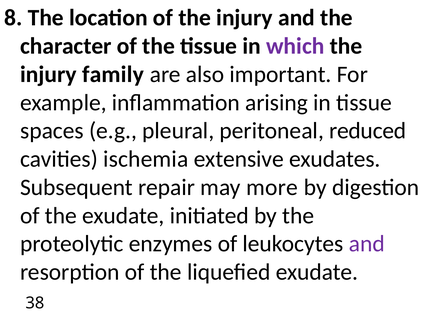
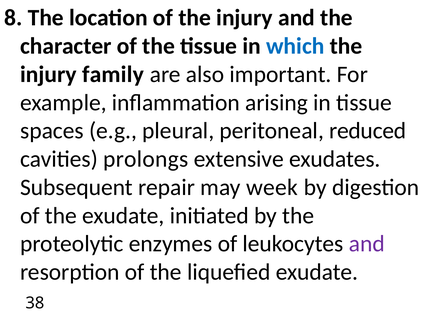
which colour: purple -> blue (295, 46)
ischemia: ischemia -> prolongs (146, 159)
more: more -> week (272, 187)
